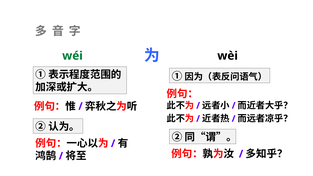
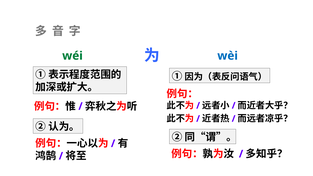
wèi colour: black -> blue (228, 56)
